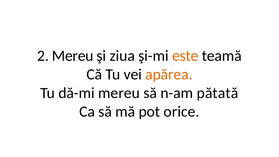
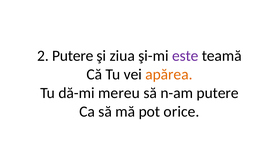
2 Mereu: Mereu -> Putere (73, 56)
este colour: orange -> purple (185, 56)
n-am pătată: pătată -> putere (218, 93)
